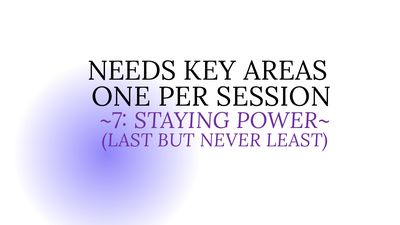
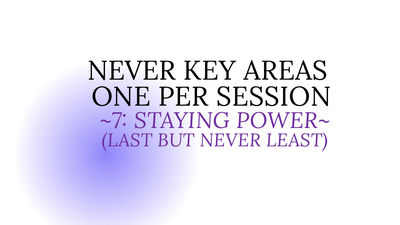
NEEDS: NEEDS -> NEVER (132, 71)
